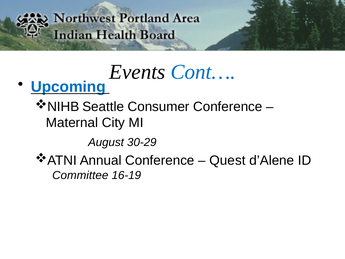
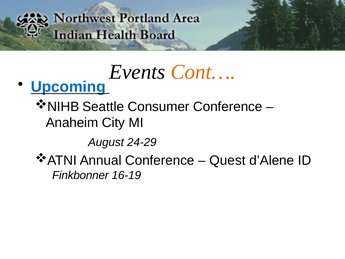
Cont… colour: blue -> orange (203, 72)
Maternal: Maternal -> Anaheim (72, 123)
30-29: 30-29 -> 24-29 (142, 142)
Committee: Committee -> Finkbonner (80, 175)
